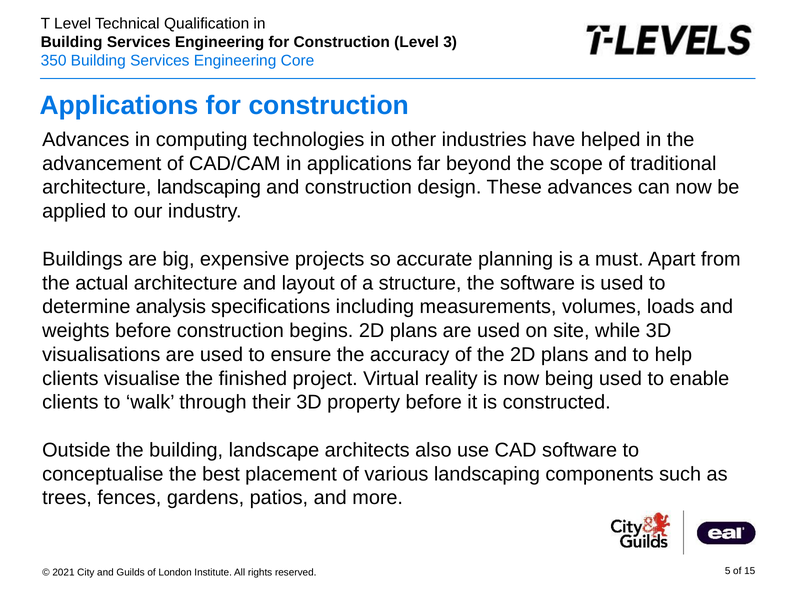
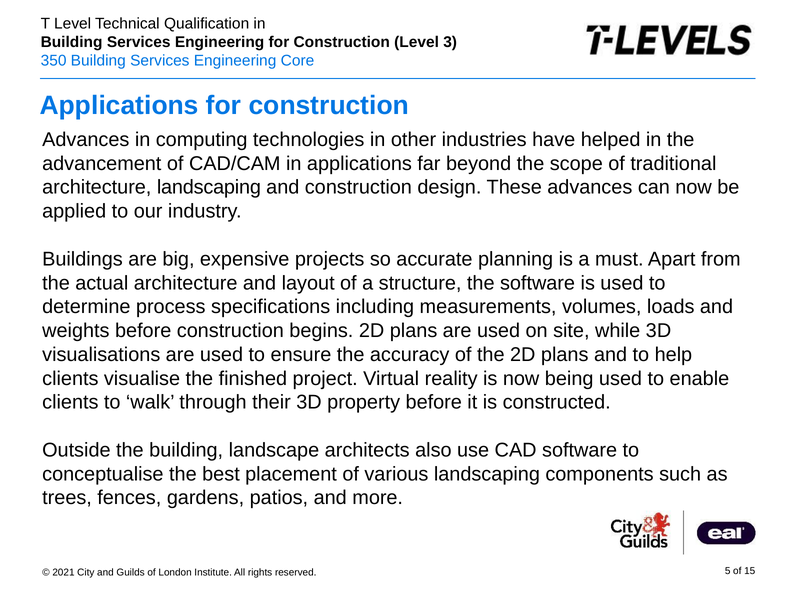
analysis: analysis -> process (171, 306)
